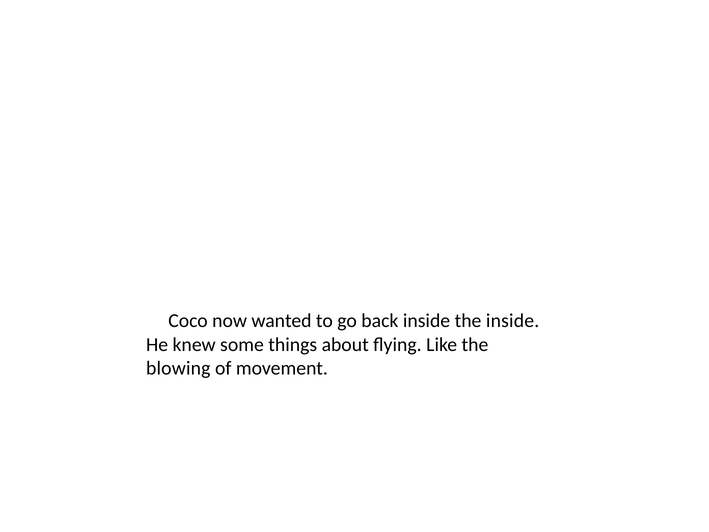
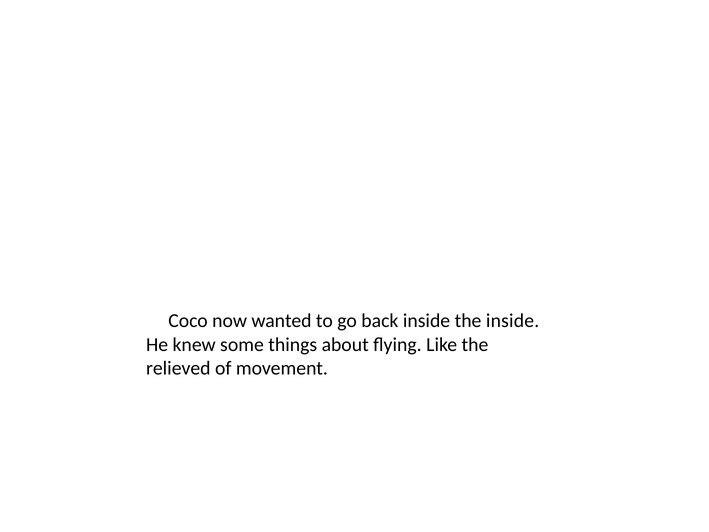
blowing: blowing -> relieved (178, 368)
